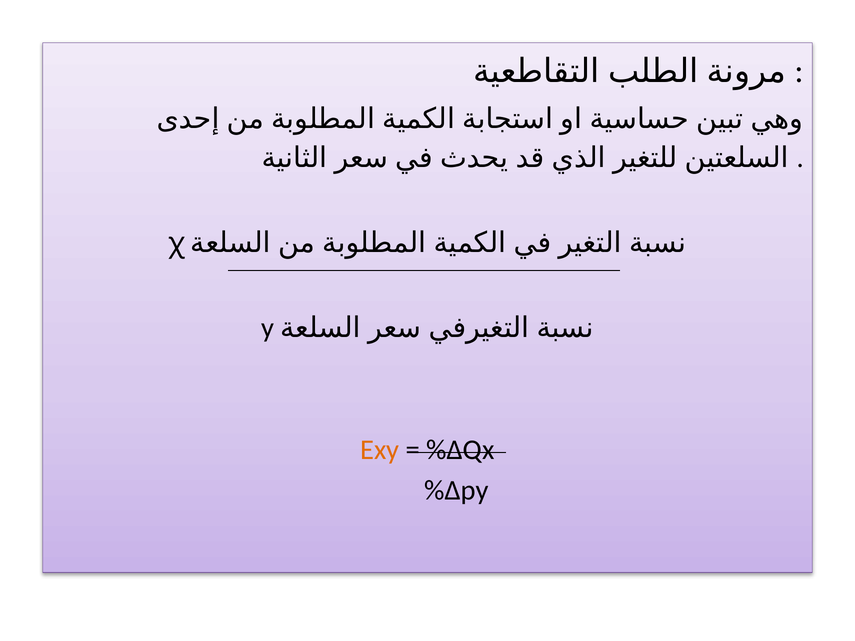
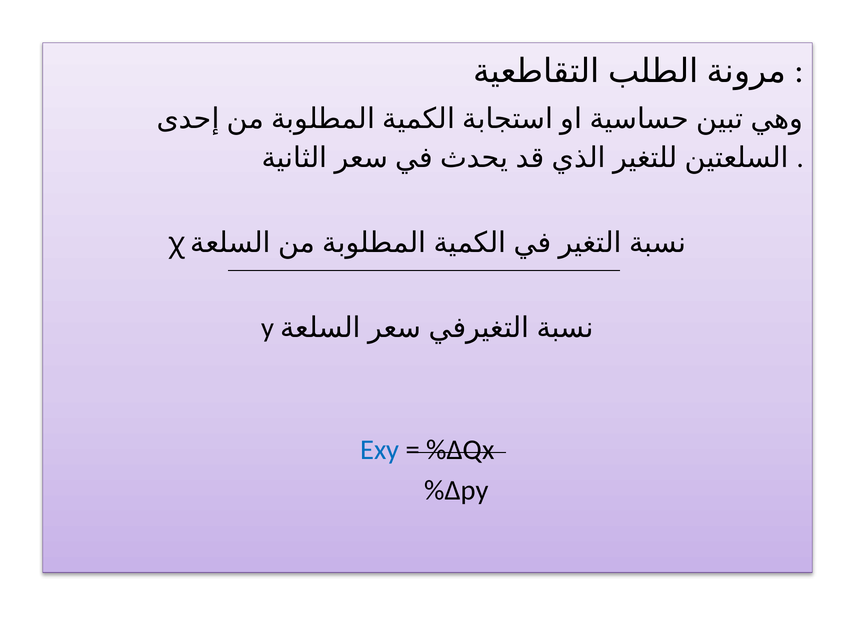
Exy colour: orange -> blue (380, 450)
